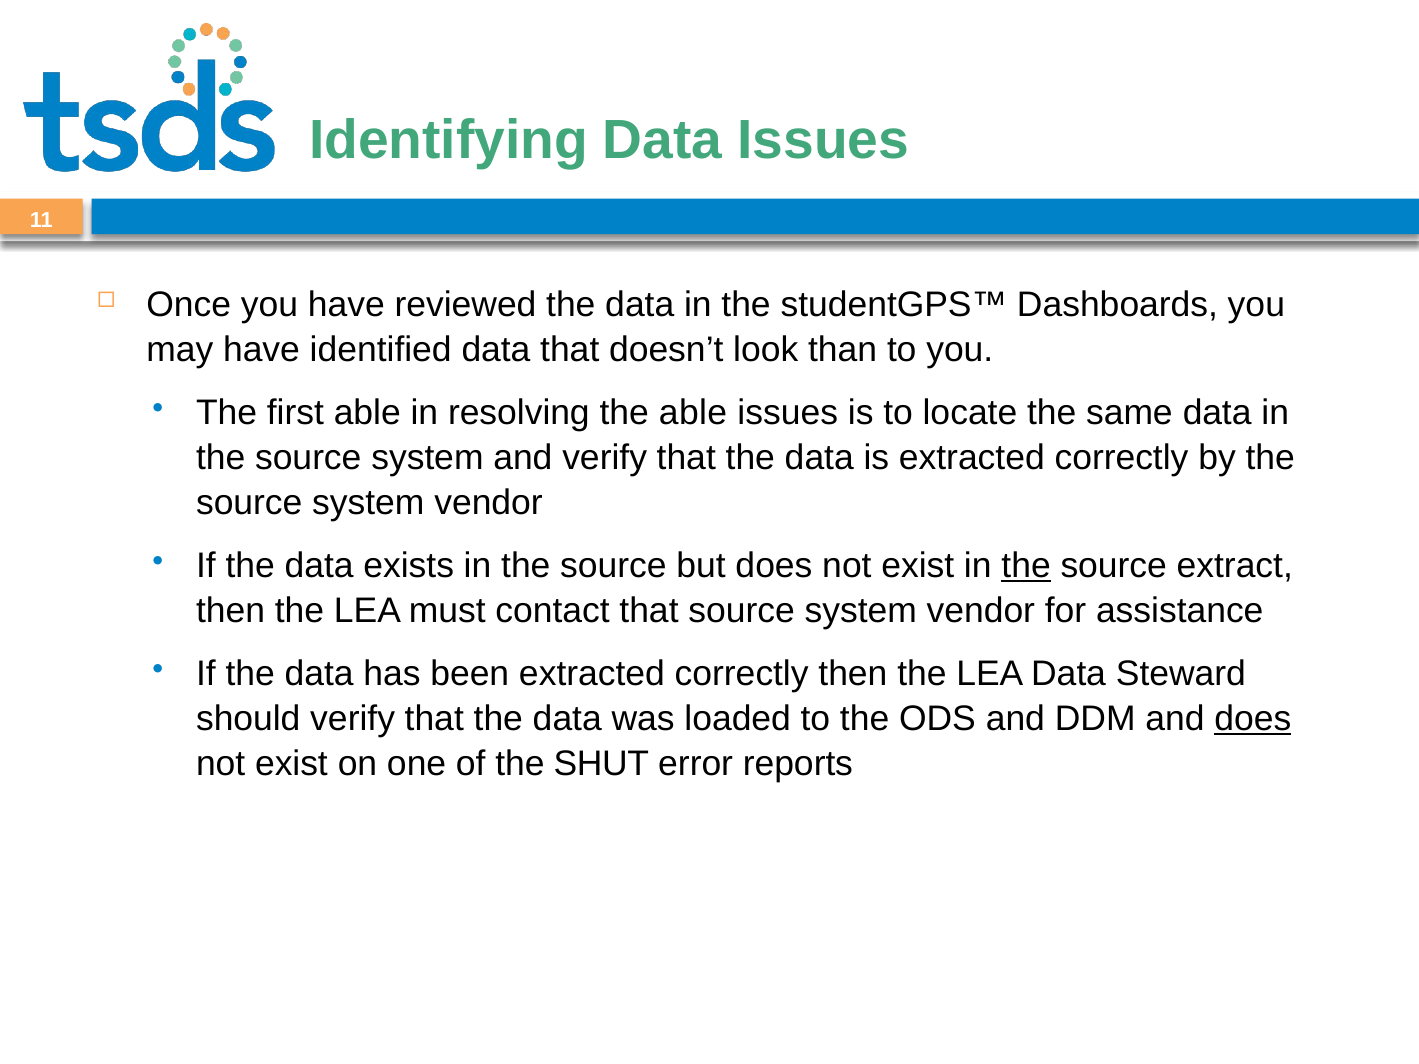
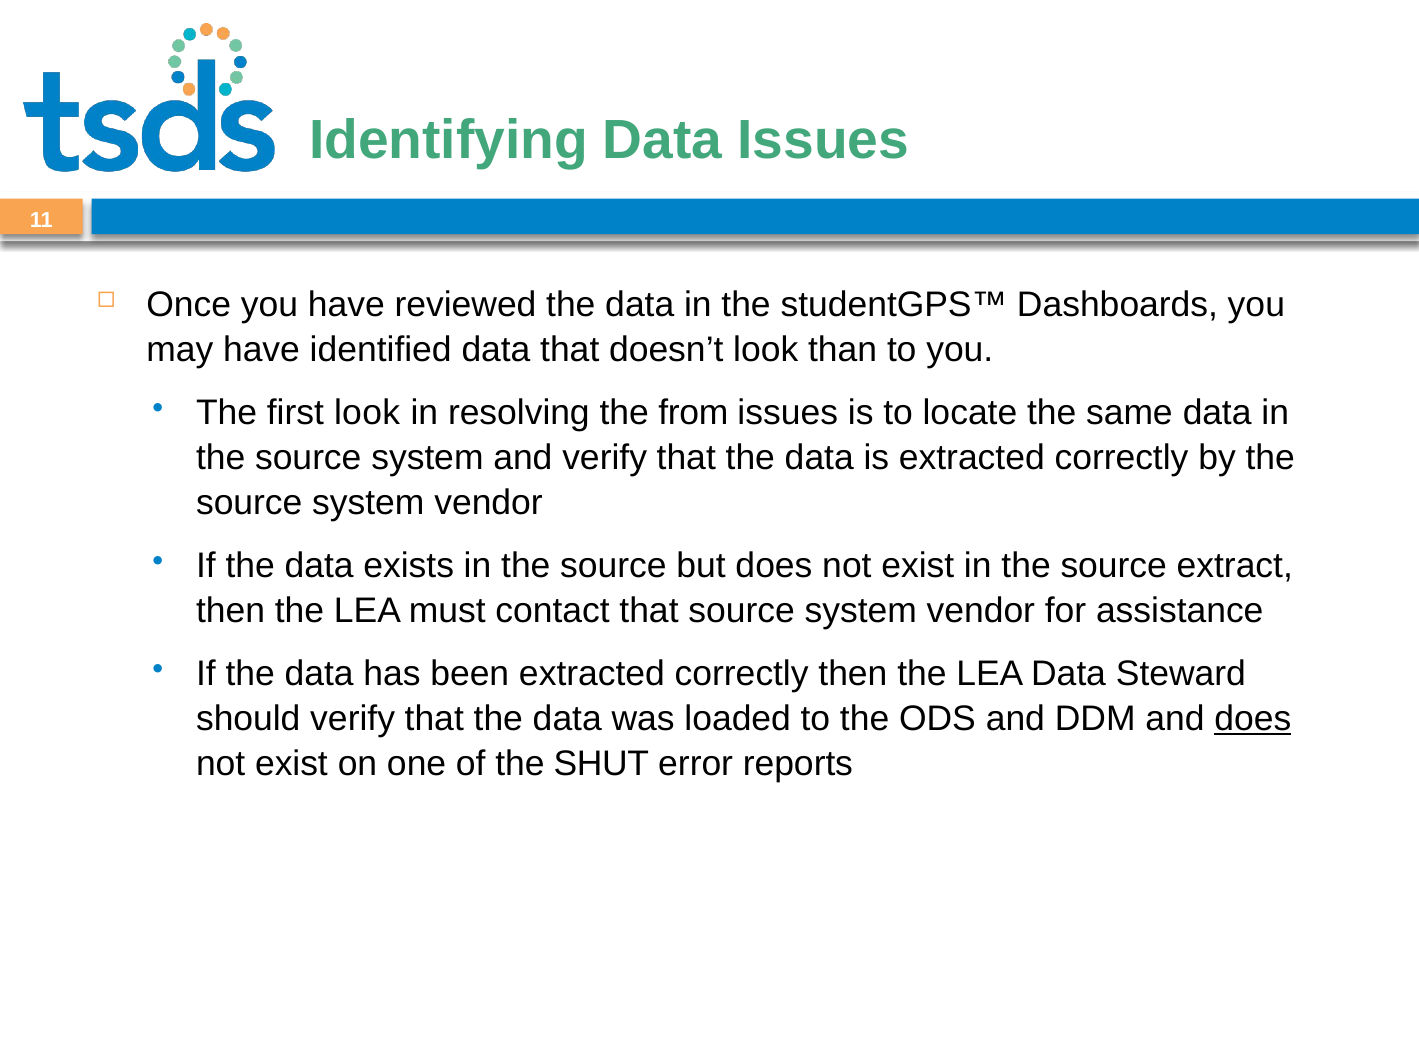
first able: able -> look (367, 413)
the able: able -> from (693, 413)
the underline: present -> none (1026, 566)
